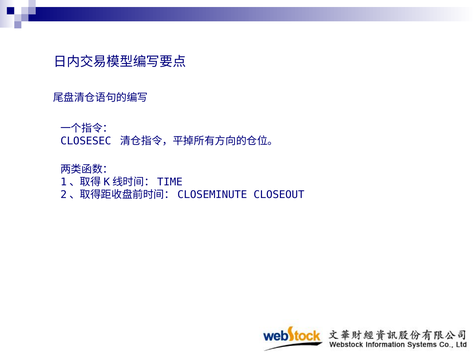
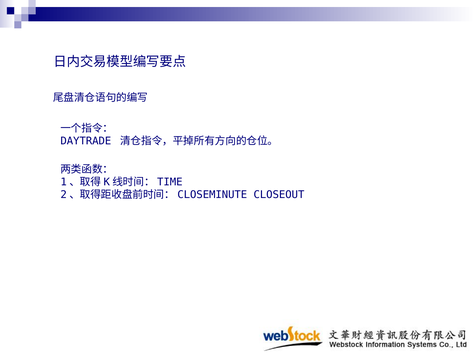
CLOSESEC: CLOSESEC -> DAYTRADE (86, 141)
